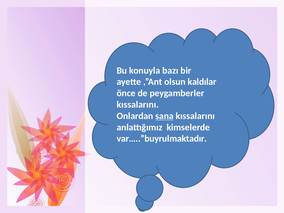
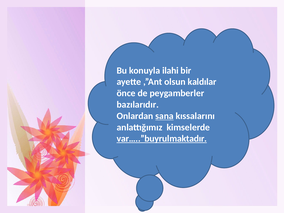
bazı: bazı -> ilahi (170, 71)
kıssalarını: kıssalarını -> bazılarıdır (138, 105)
var…..”buyrulmaktadır underline: none -> present (162, 139)
